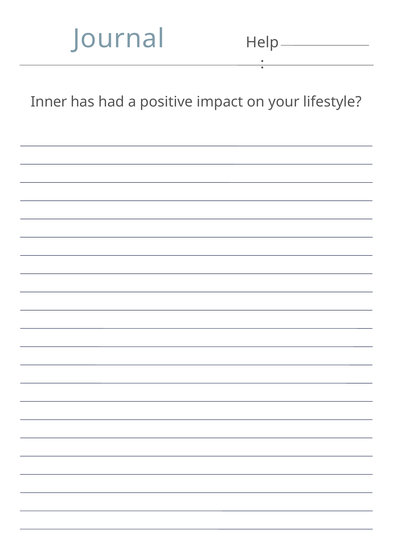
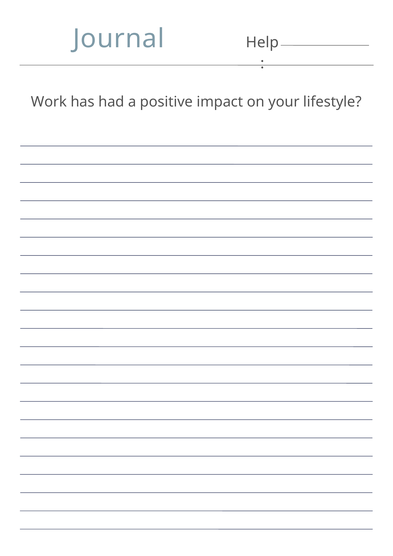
Inner: Inner -> Work (49, 102)
